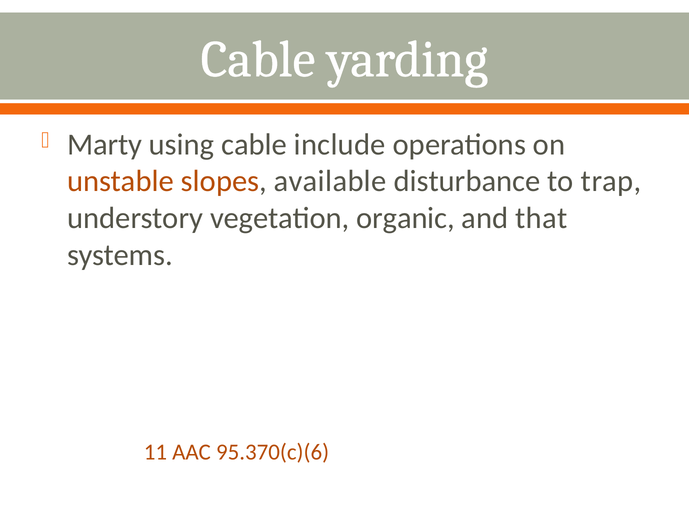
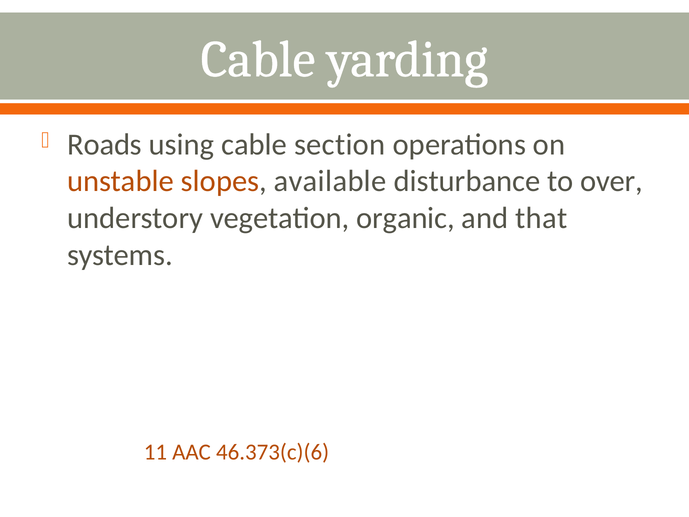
Marty: Marty -> Roads (105, 145)
include: include -> section (340, 145)
trap: trap -> over (612, 181)
95.370(c)(6: 95.370(c)(6 -> 46.373(c)(6 (273, 452)
